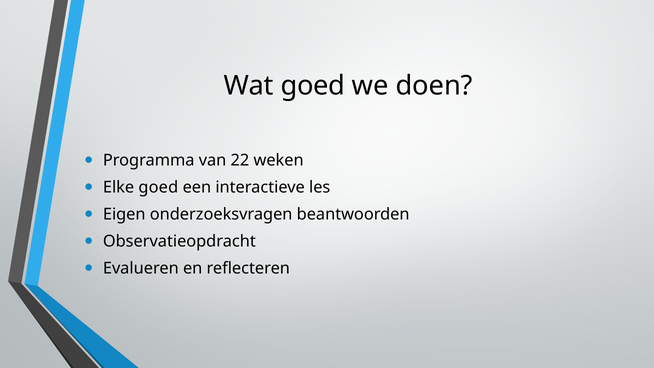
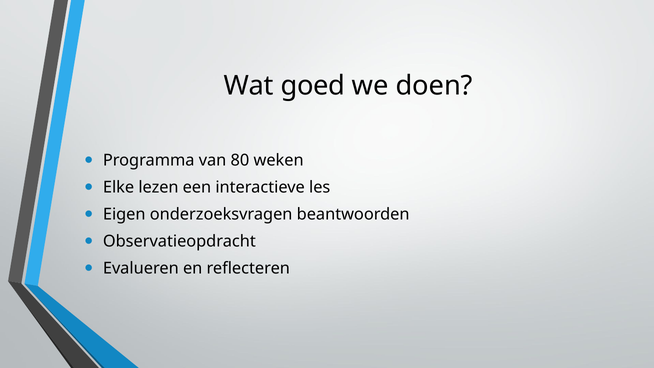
22: 22 -> 80 (240, 161)
Elke goed: goed -> lezen (158, 188)
